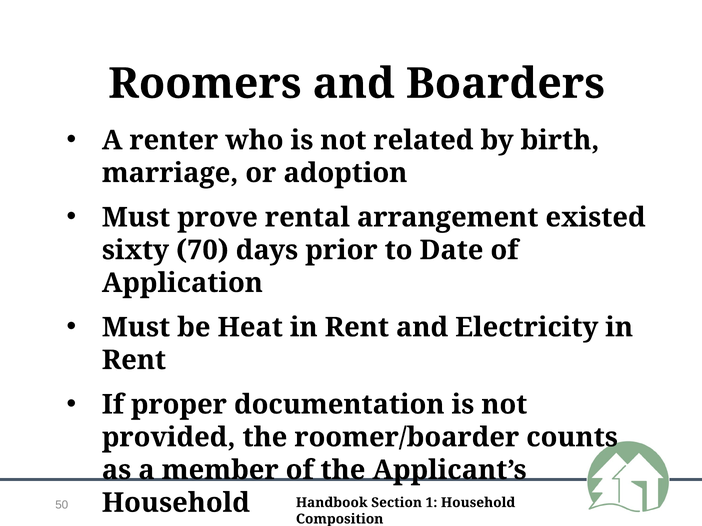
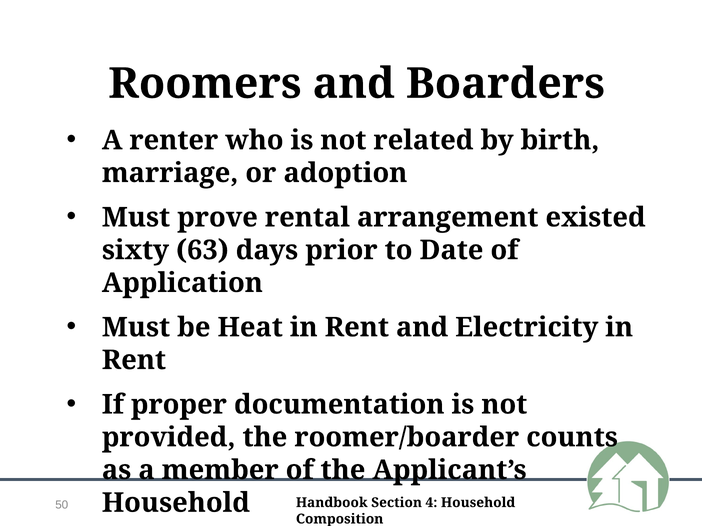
70: 70 -> 63 (202, 250)
1: 1 -> 4 (431, 503)
